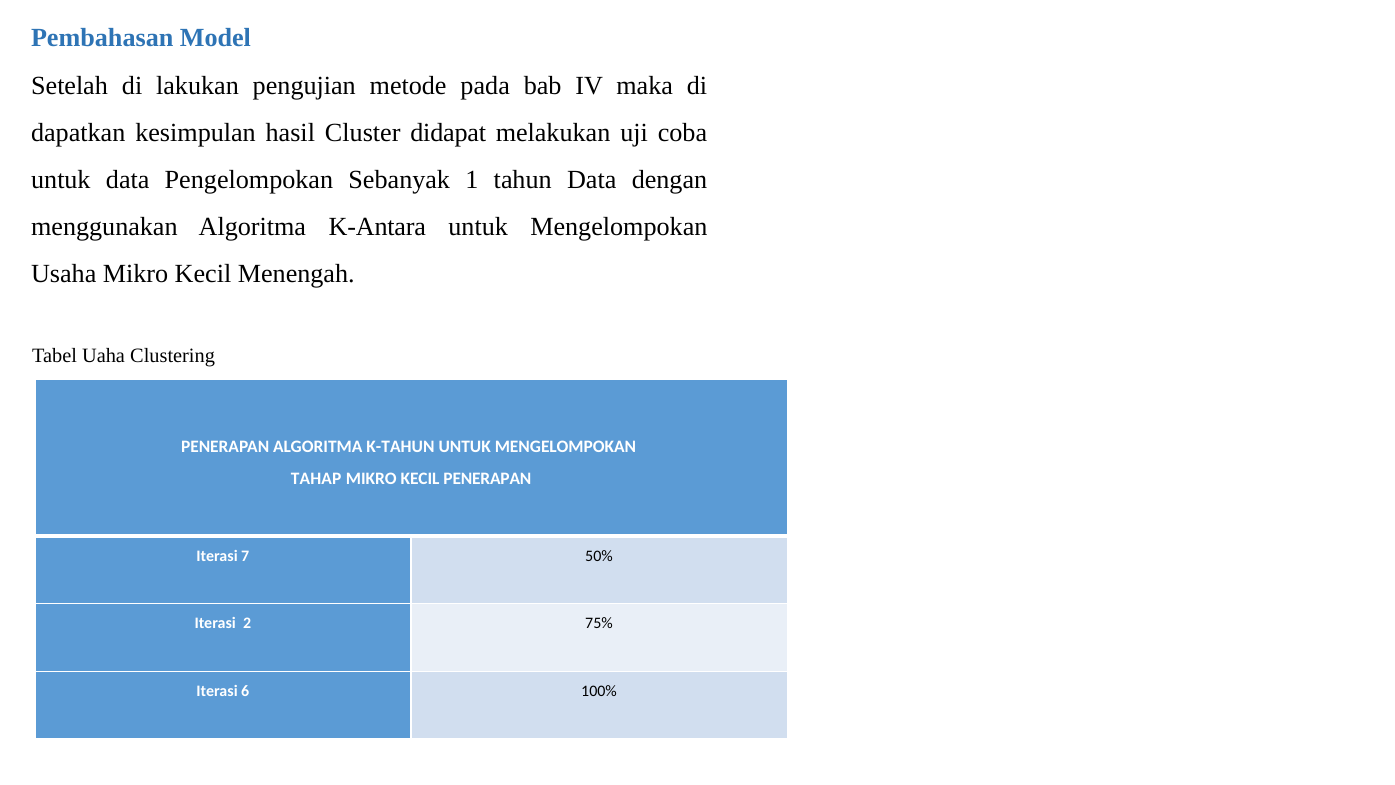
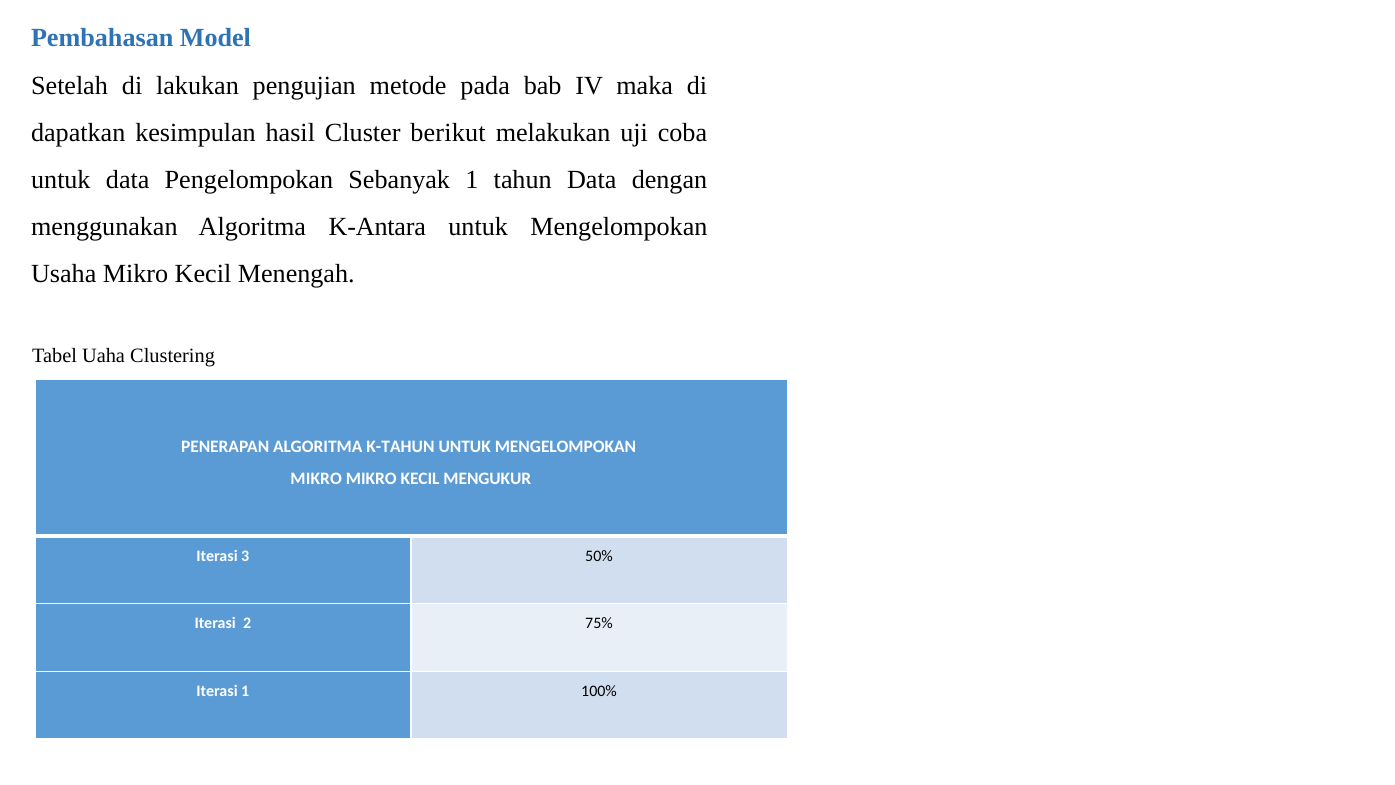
didapat: didapat -> berikut (448, 132)
TAHAP: TAHAP -> MIKRO (316, 479)
KECIL PENERAPAN: PENERAPAN -> MENGUKUR (487, 479)
7: 7 -> 3 (245, 556)
Iterasi 6: 6 -> 1 (245, 691)
